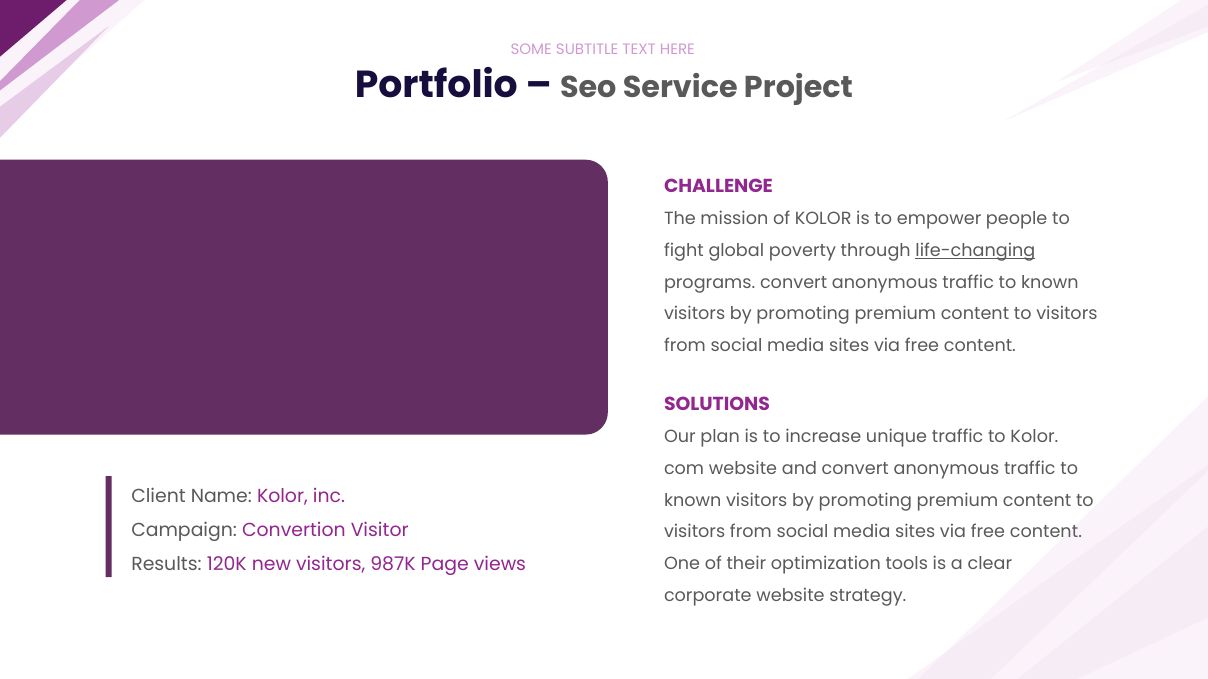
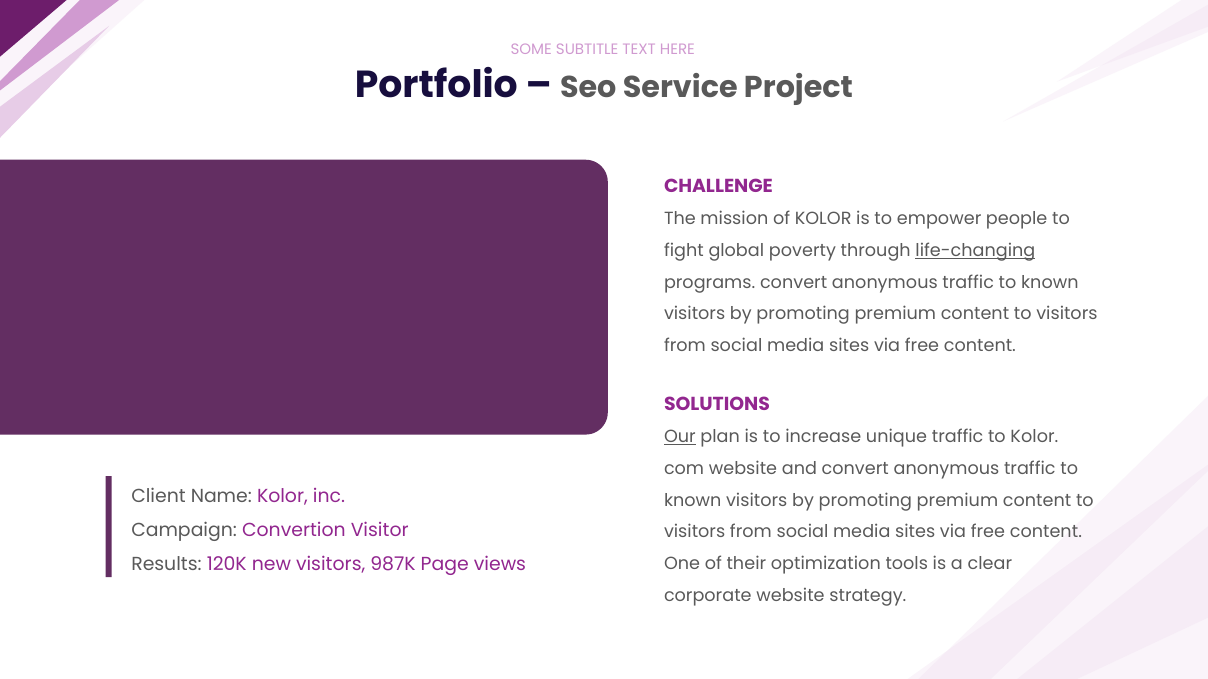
Our underline: none -> present (680, 437)
